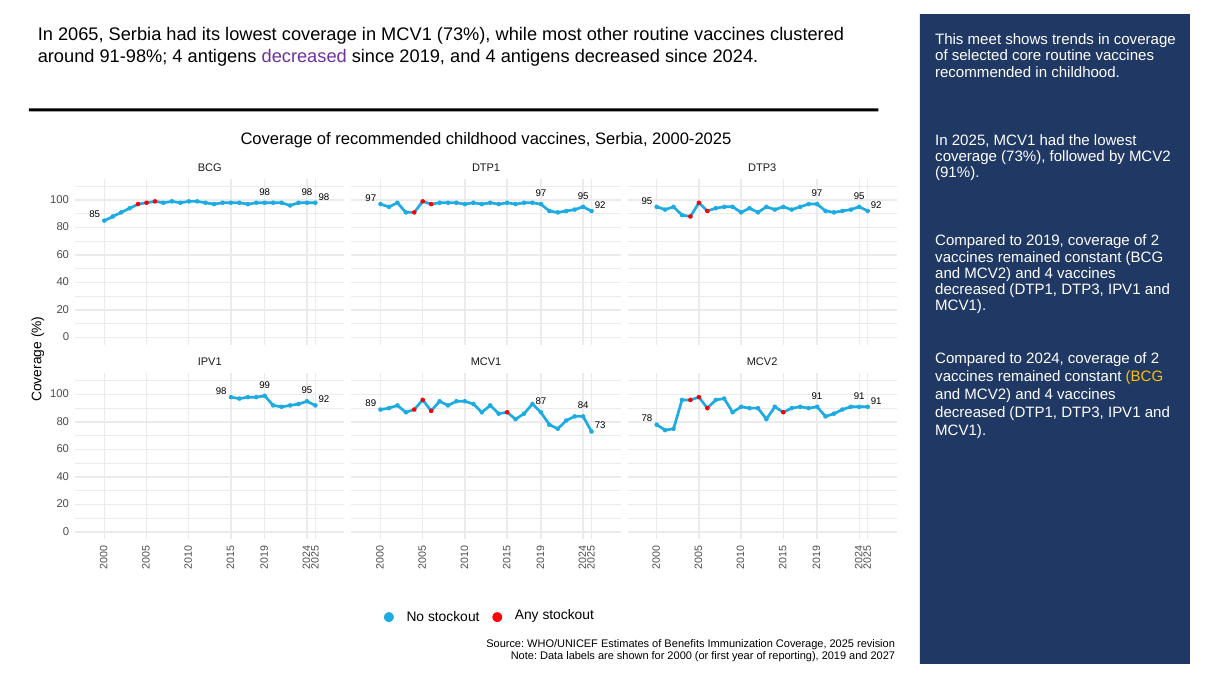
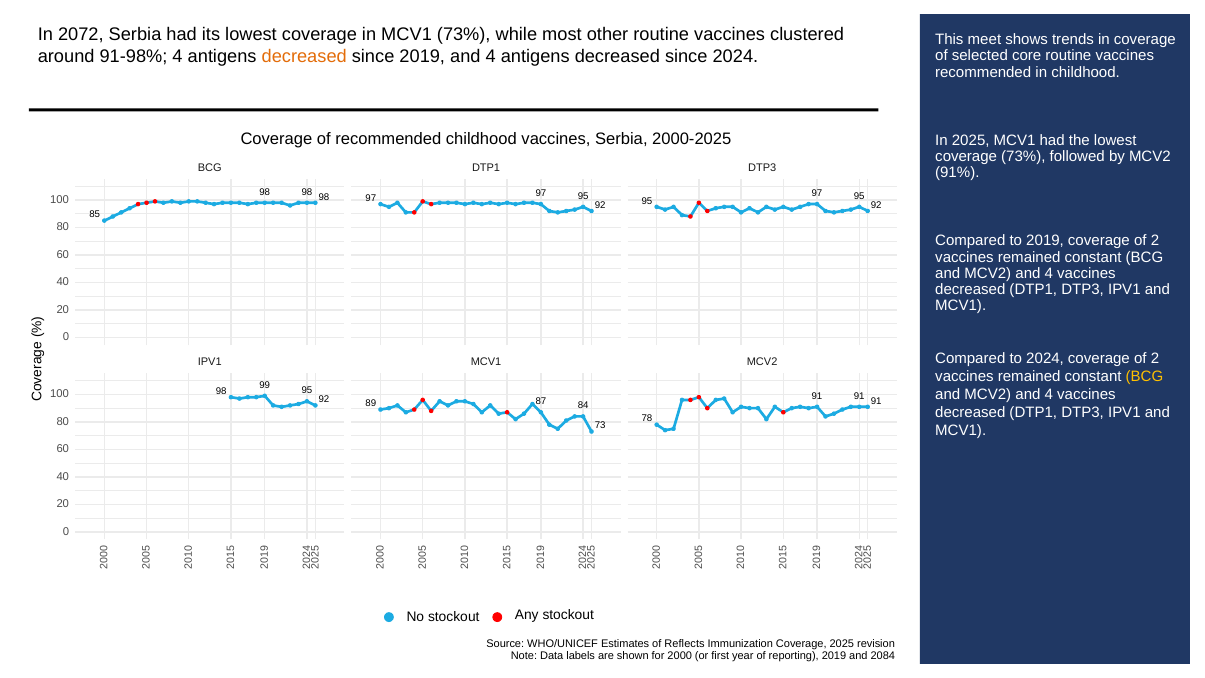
2065: 2065 -> 2072 (81, 35)
decreased colour: purple -> orange (304, 57)
Benefits: Benefits -> Reflects (685, 644)
2027: 2027 -> 2084 (883, 656)
